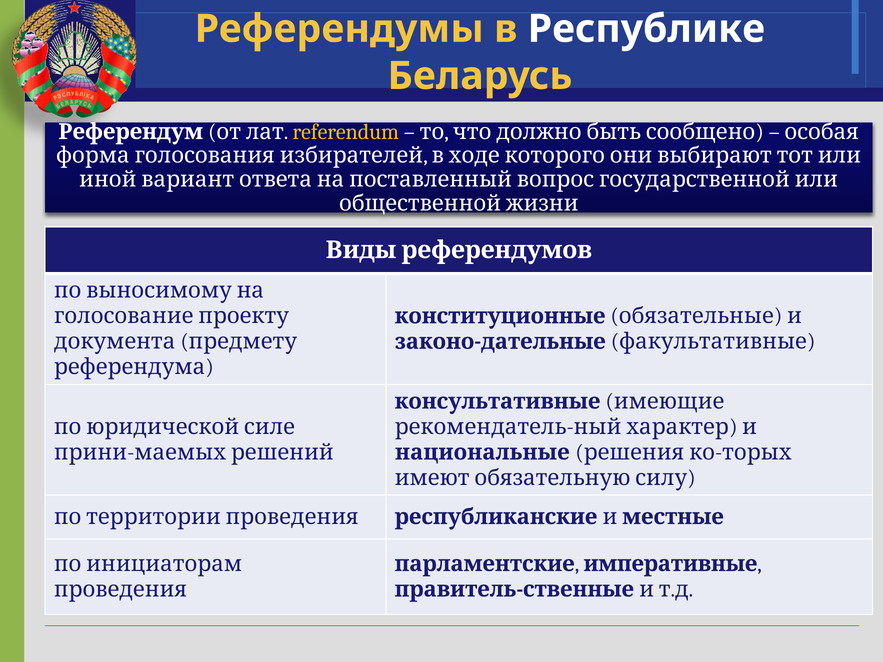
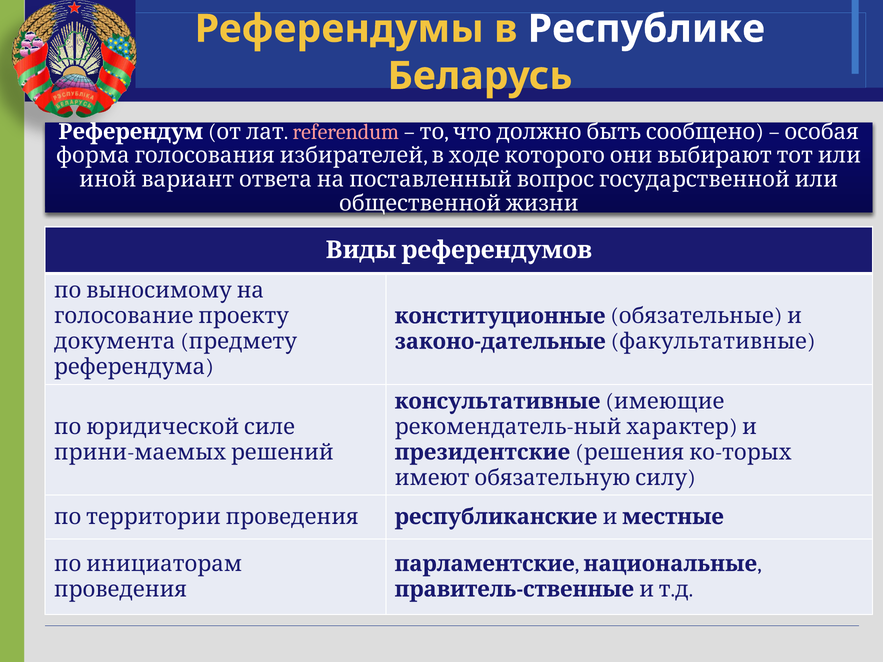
referendum colour: yellow -> pink (346, 132)
национальные: национальные -> президентские (482, 452)
императивные: императивные -> национальные (670, 564)
